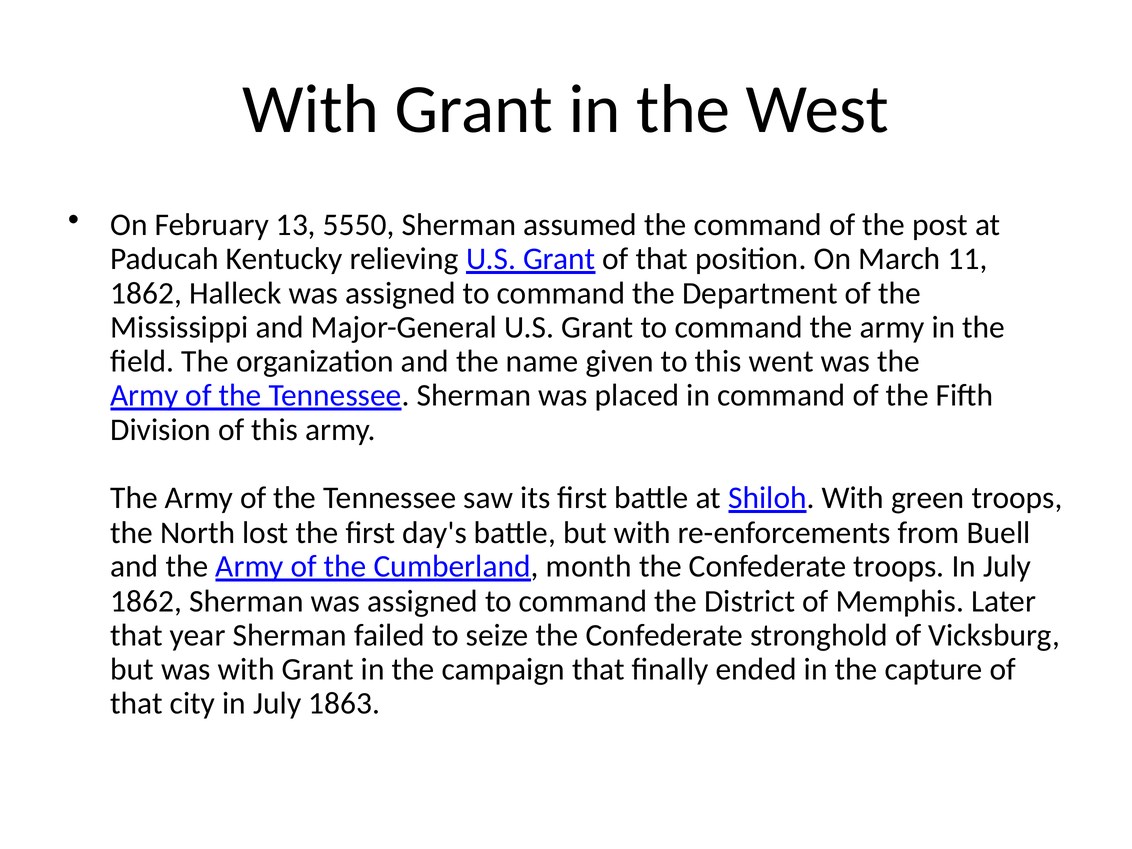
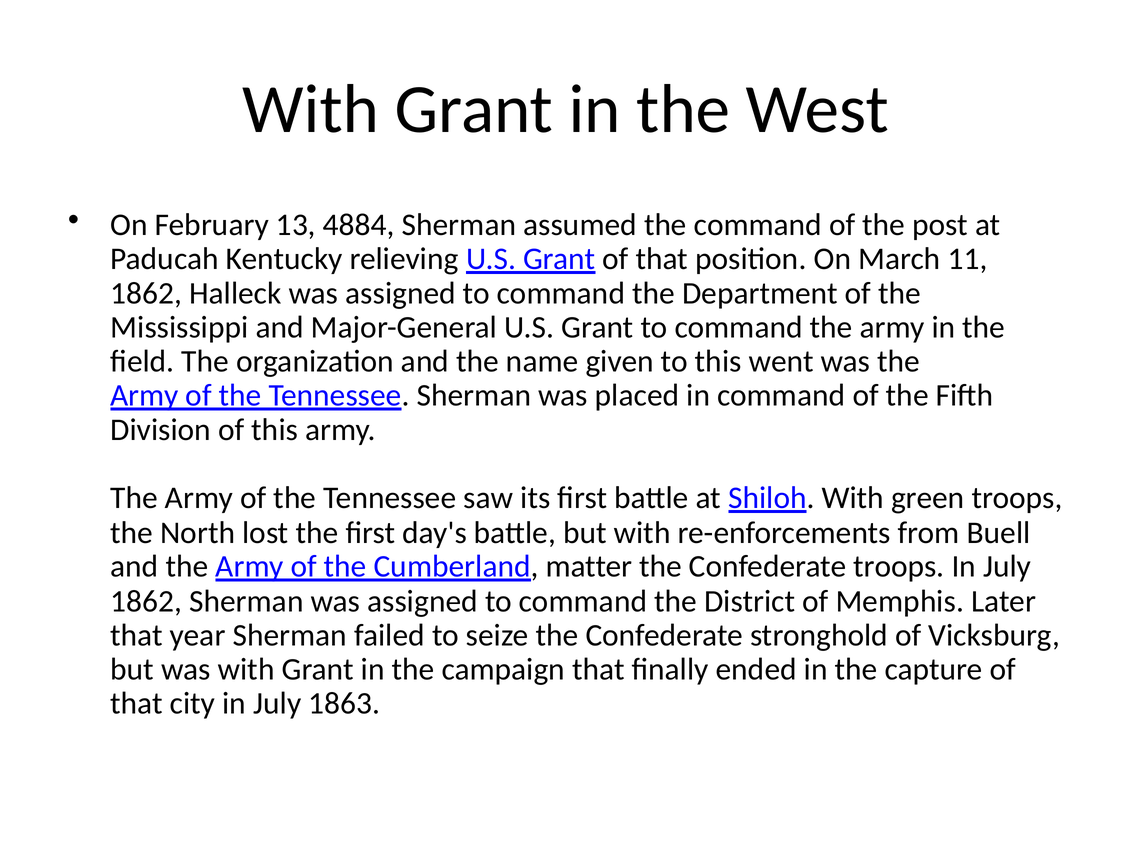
5550: 5550 -> 4884 (359, 225)
month: month -> matter (589, 567)
